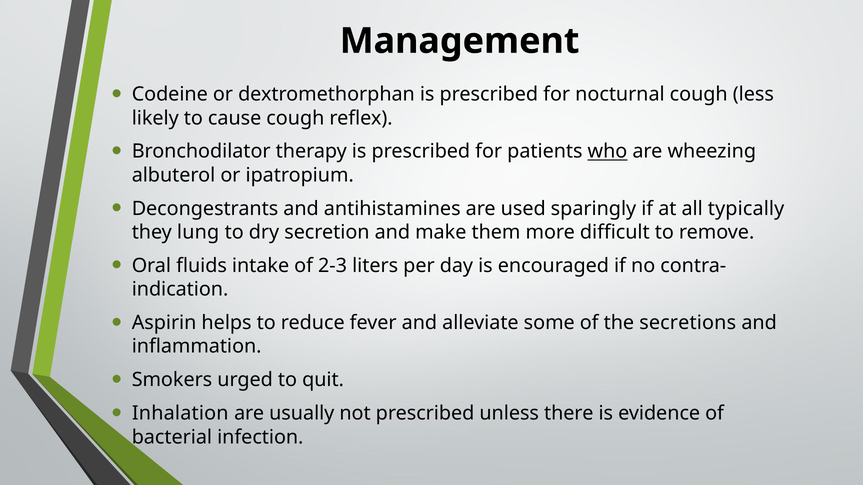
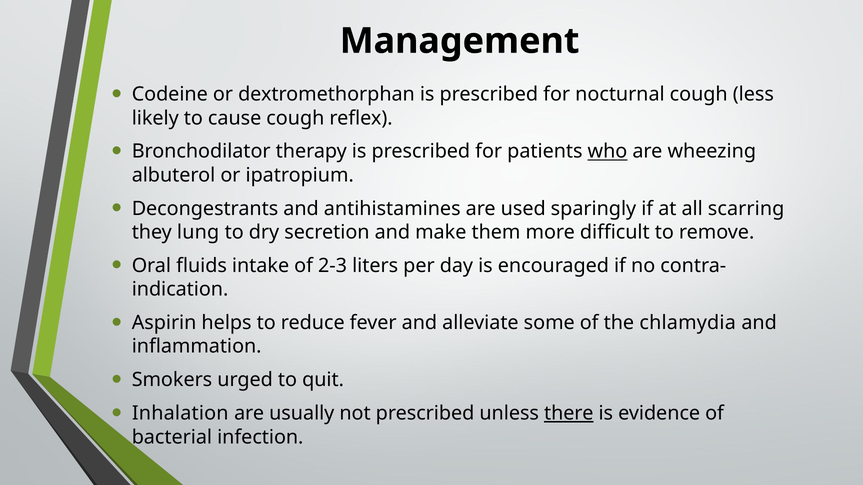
typically: typically -> scarring (746, 209)
secretions: secretions -> chlamydia (688, 323)
there underline: none -> present (569, 414)
